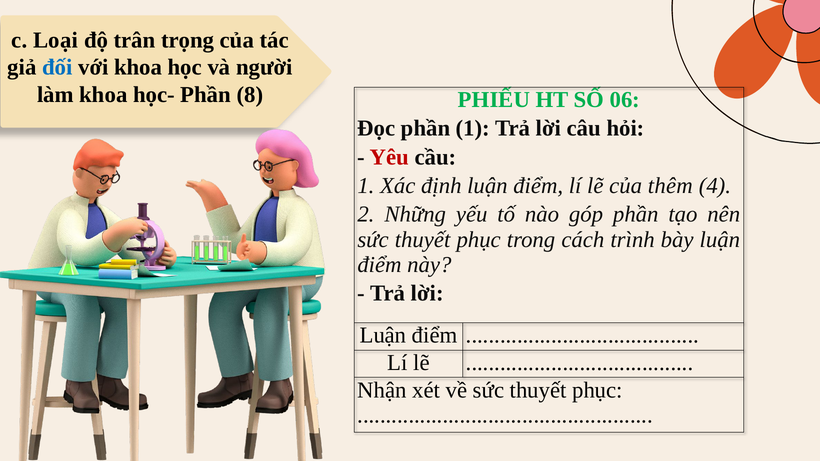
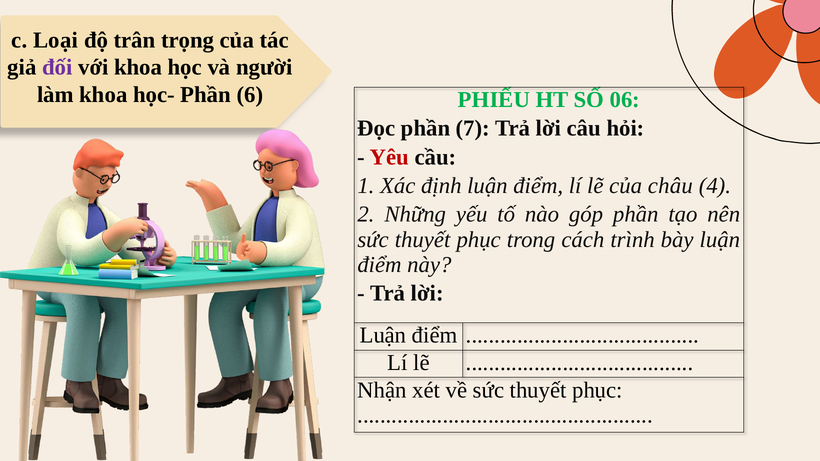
đối colour: blue -> purple (57, 67)
8: 8 -> 6 (250, 95)
phần 1: 1 -> 7 (473, 129)
thêm: thêm -> châu (670, 186)
